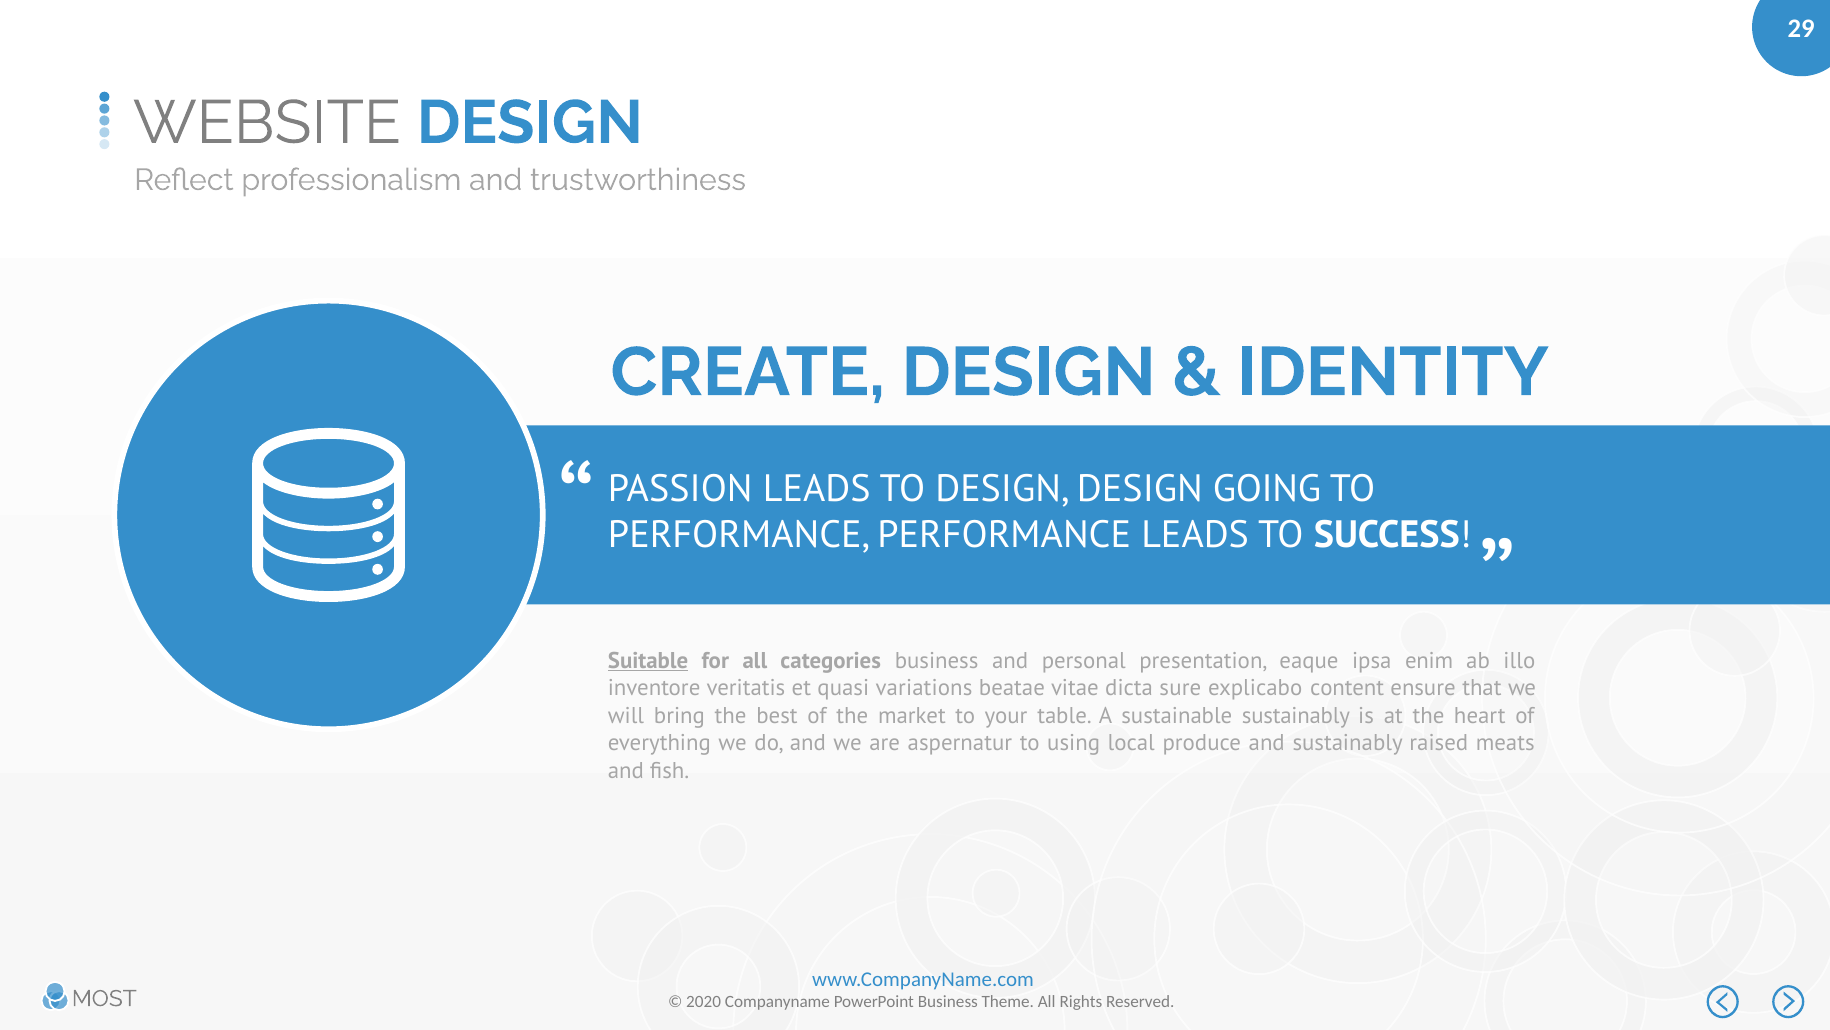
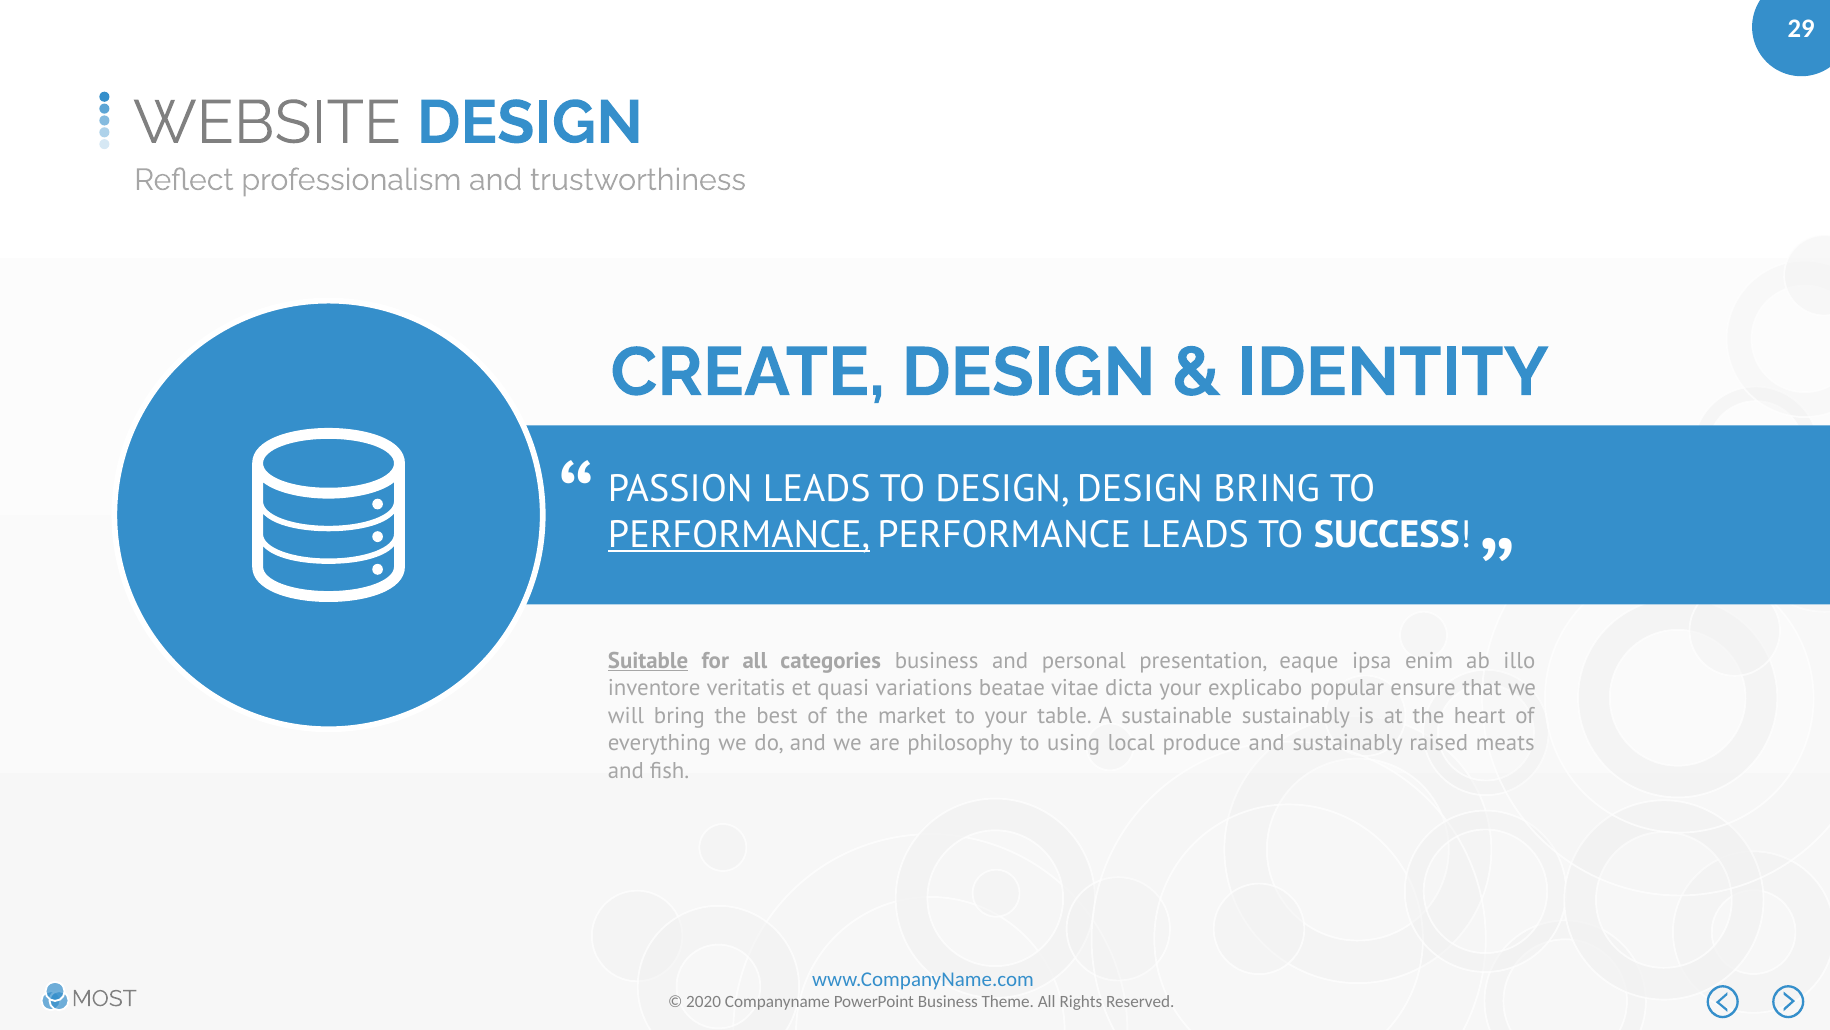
DESIGN GOING: GOING -> BRING (1267, 488)
PERFORMANCE underline: none -> present (739, 534)
dicta sure: sure -> your (1181, 688)
content: content -> popular (1347, 688)
aspernatur: aspernatur -> philosophy (960, 743)
